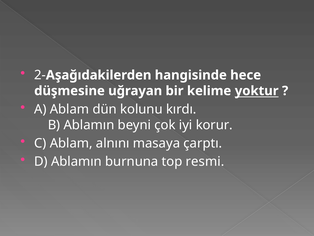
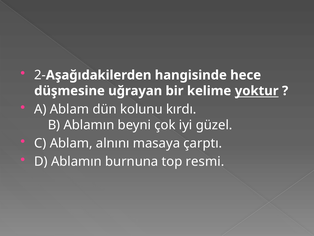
korur: korur -> güzel (214, 125)
